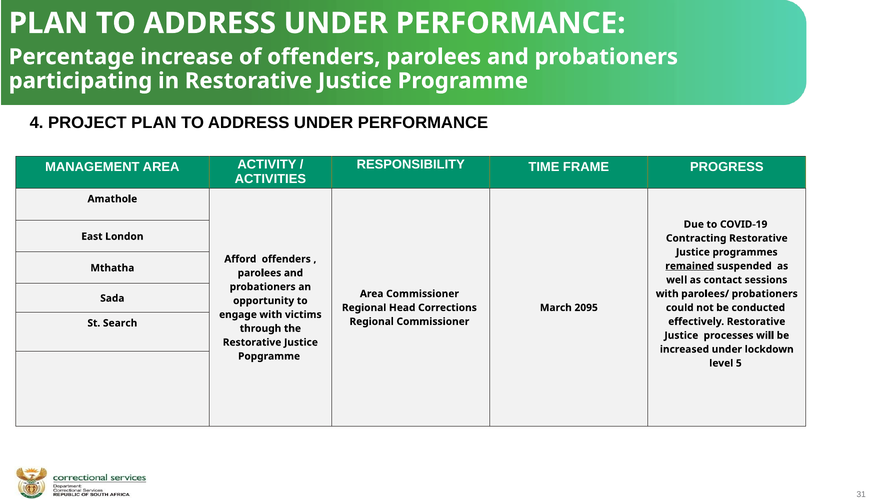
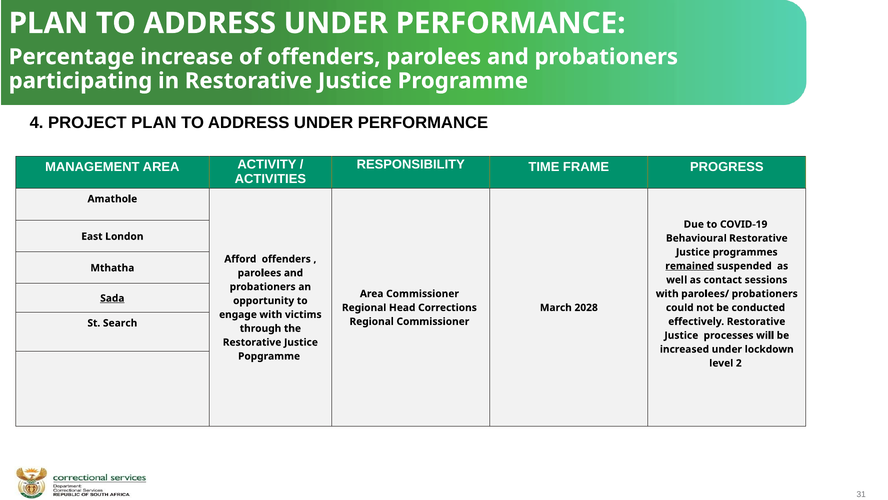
Contracting: Contracting -> Behavioural (696, 238)
Sada underline: none -> present (112, 298)
2095: 2095 -> 2028 (586, 307)
5: 5 -> 2 (739, 363)
